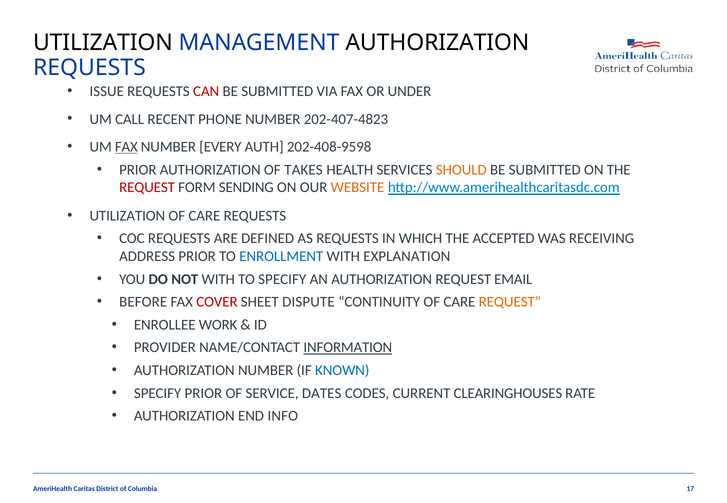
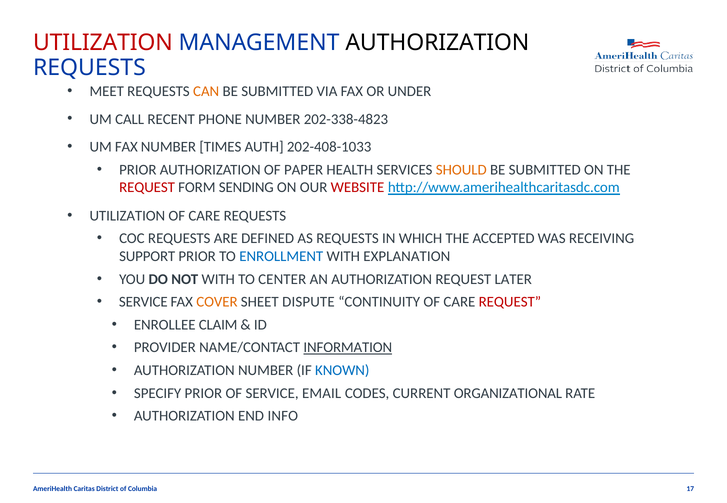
UTILIZATION colour: black -> red (103, 43)
ISSUE: ISSUE -> MEET (107, 91)
CAN colour: red -> orange (206, 91)
202-407-4823: 202-407-4823 -> 202-338-4823 (346, 119)
FAX underline: present -> none (126, 147)
EVERY: EVERY -> TIMES (220, 147)
202-408-9598: 202-408-9598 -> 202-408-1033 (329, 147)
TAKES: TAKES -> PAPER (304, 170)
WEBSITE colour: orange -> red (357, 188)
ADDRESS: ADDRESS -> SUPPORT (147, 257)
TO SPECIFY: SPECIFY -> CENTER (282, 279)
EMAIL: EMAIL -> LATER (513, 279)
BEFORE: BEFORE -> SERVICE (143, 302)
COVER colour: red -> orange (217, 302)
REQUEST colour: orange -> red (510, 302)
WORK: WORK -> CLAIM (218, 325)
DATES: DATES -> EMAIL (322, 394)
CLEARINGHOUSES: CLEARINGHOUSES -> ORGANIZATIONAL (508, 394)
